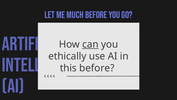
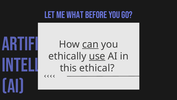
much: much -> what (75, 15)
use underline: none -> present (97, 56)
before: before -> ethical (97, 68)
